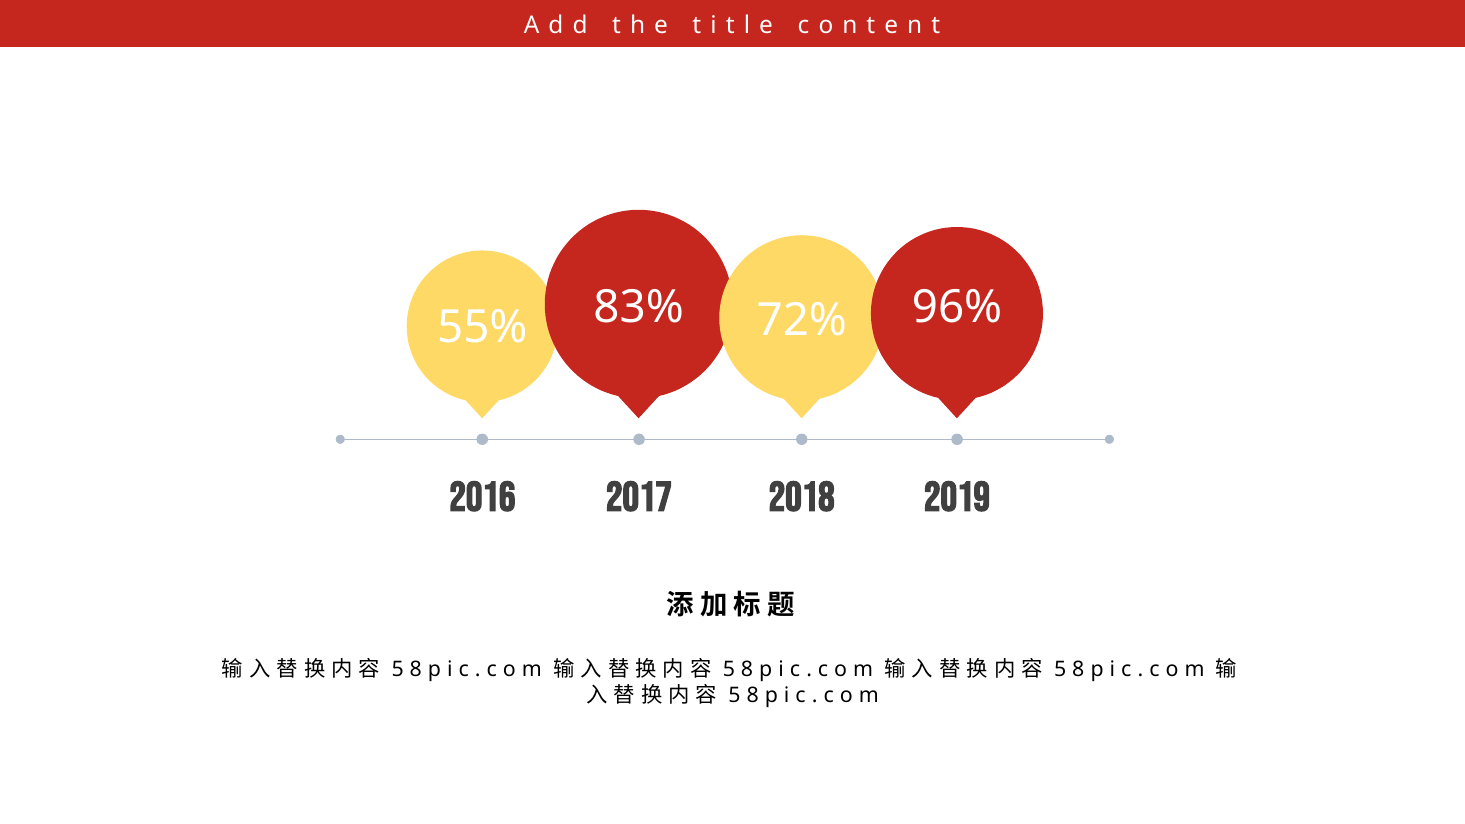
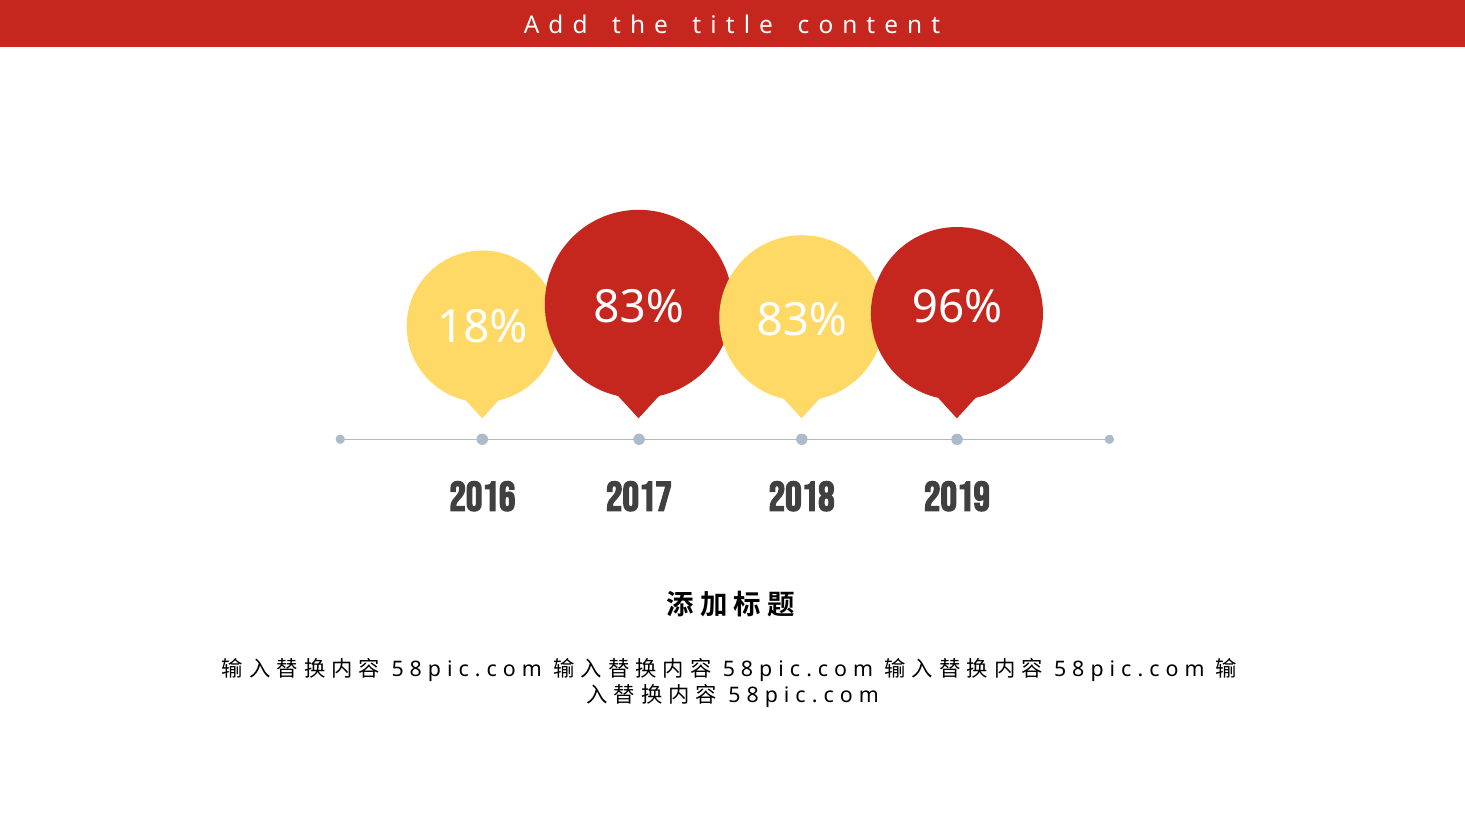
72%: 72% -> 83% (802, 320)
55%: 55% -> 18% (482, 328)
